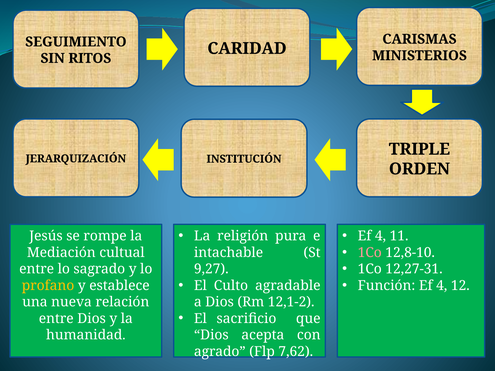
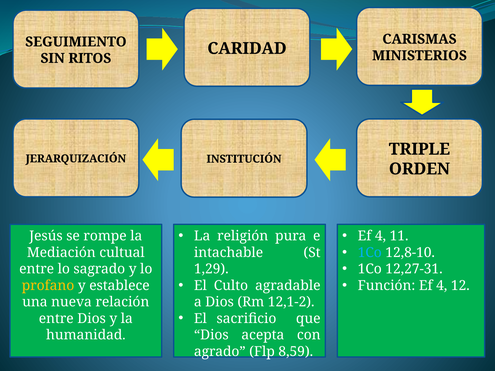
1Co colour: pink -> light blue (370, 253)
9,27: 9,27 -> 1,29 (211, 269)
7,62: 7,62 -> 8,59 (296, 352)
